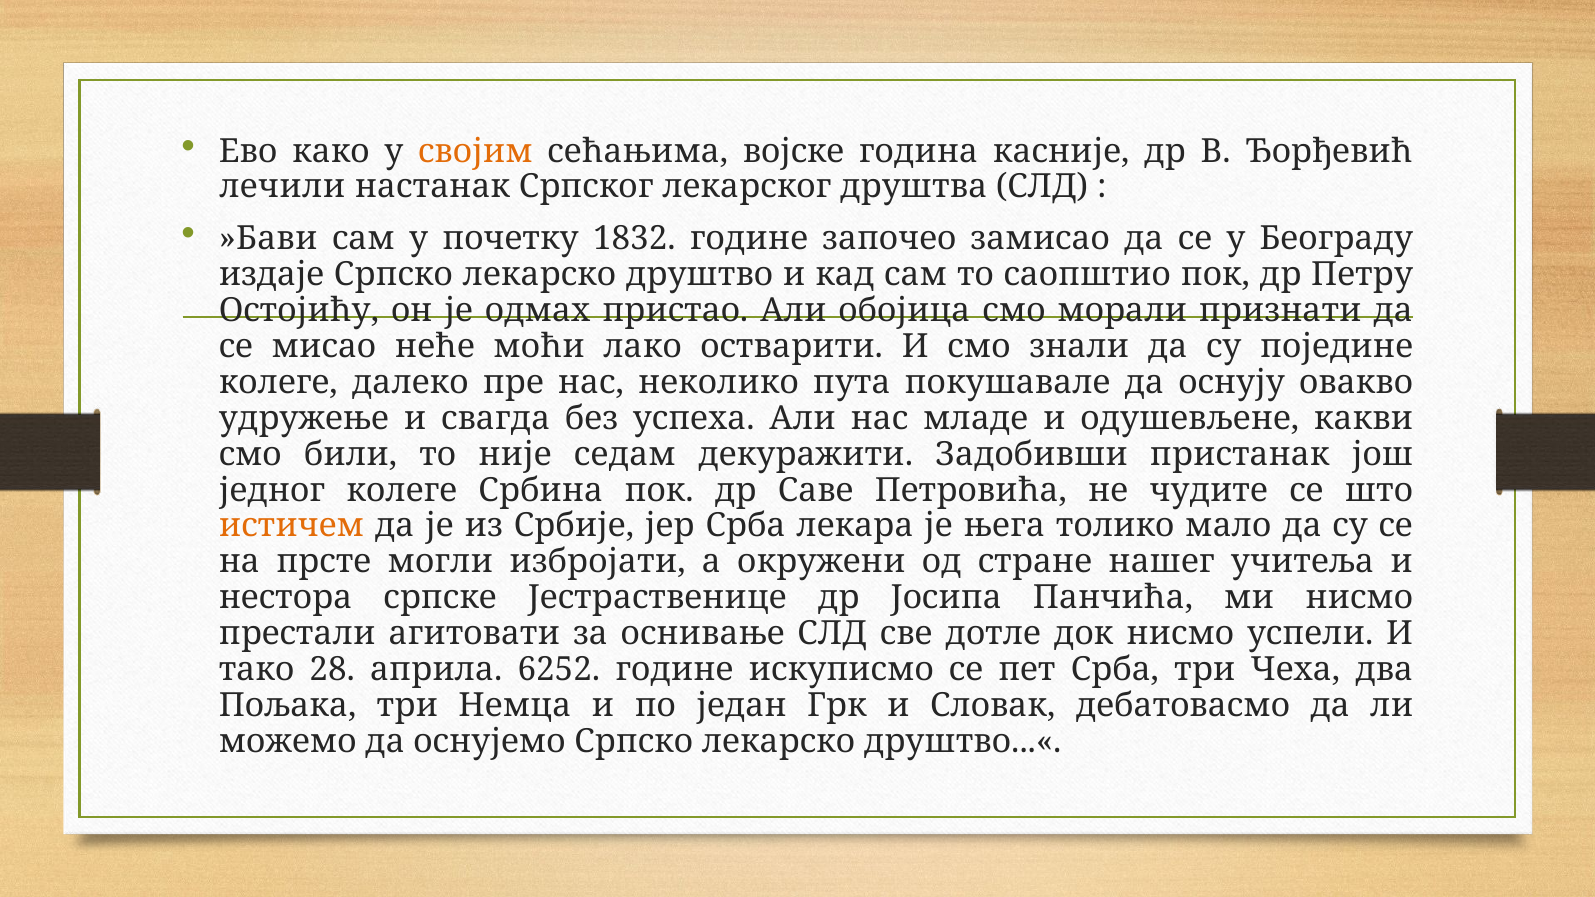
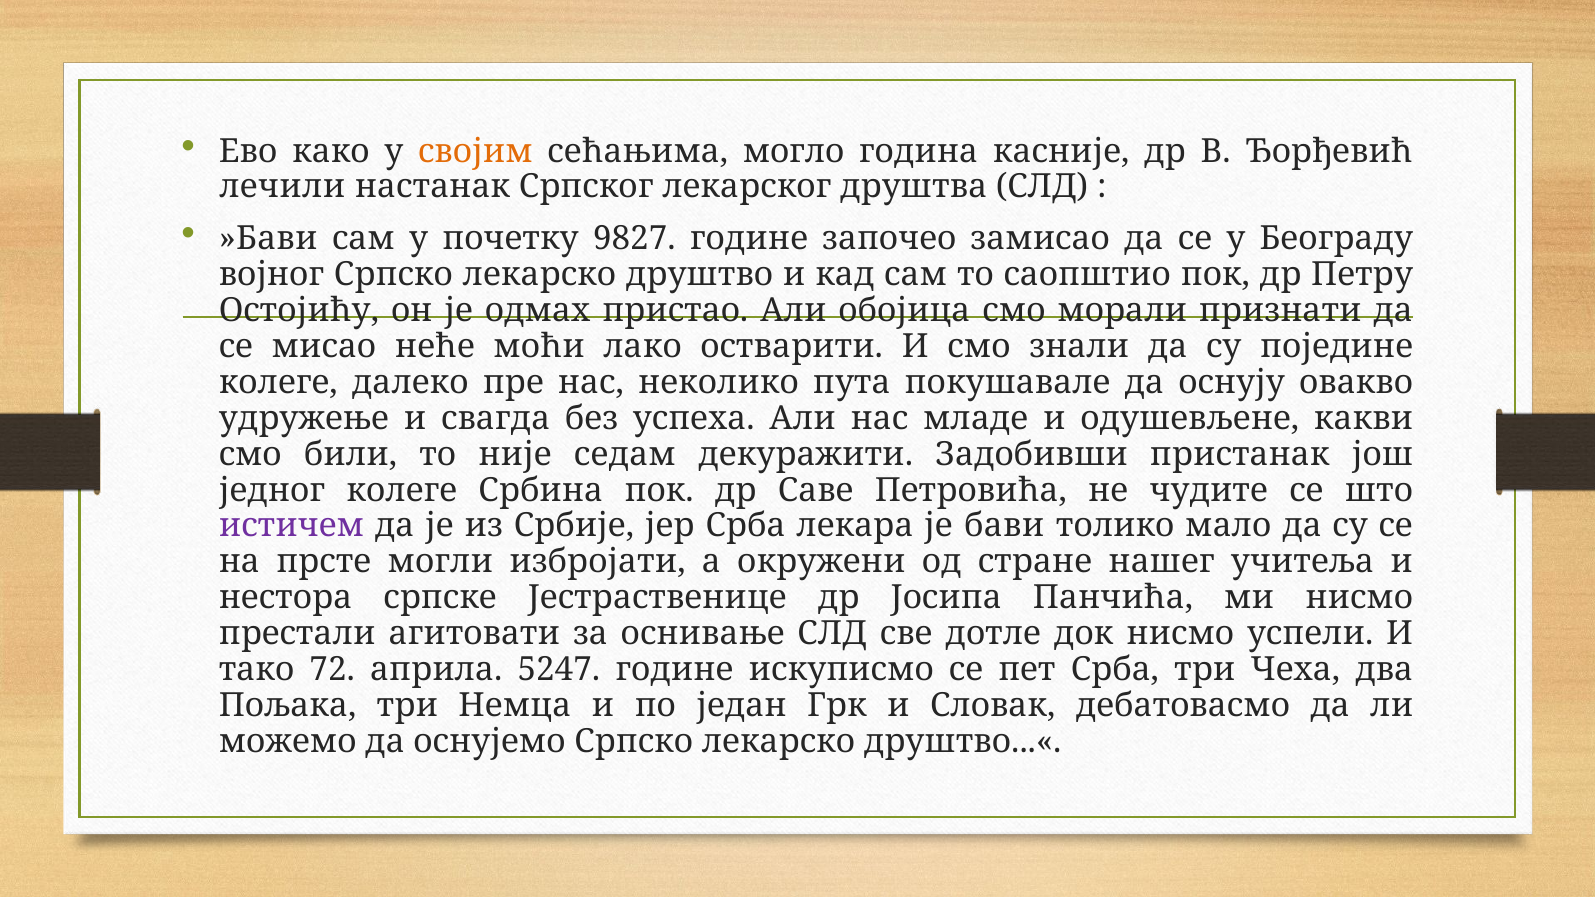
војске: војске -> могло (794, 151)
1832: 1832 -> 9827 (634, 239)
издаје: издаје -> војног (271, 275)
истичем colour: orange -> purple (291, 526)
њега: њега -> бави (1004, 526)
28: 28 -> 72 (332, 670)
6252: 6252 -> 5247 (559, 670)
